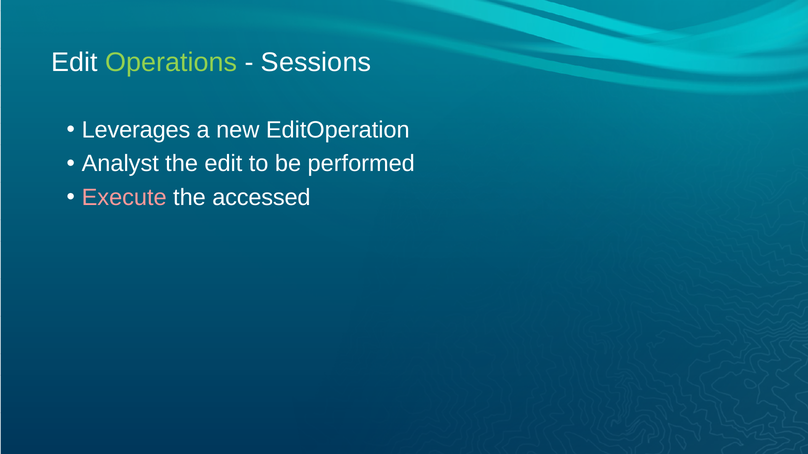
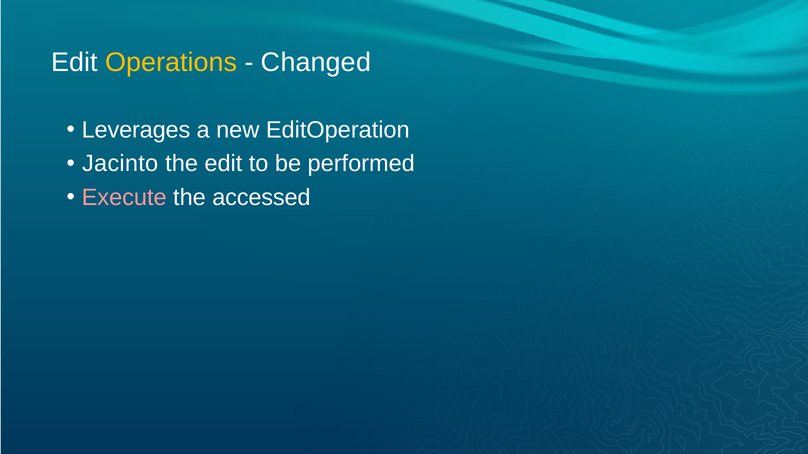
Operations colour: light green -> yellow (171, 63)
Sessions: Sessions -> Changed (316, 63)
Analyst: Analyst -> Jacinto (120, 164)
